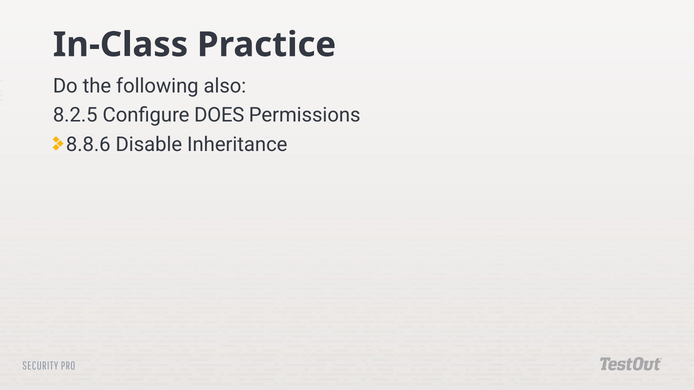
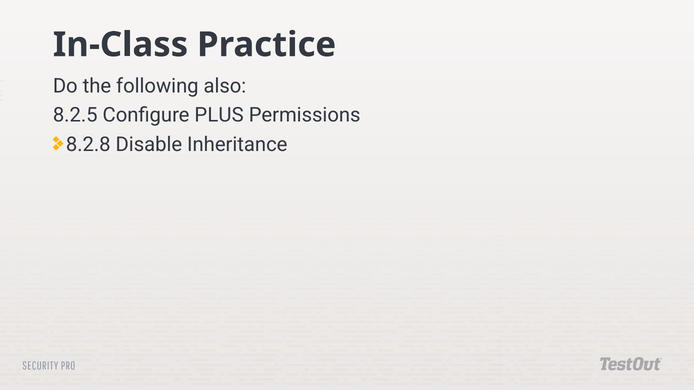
DOES: DOES -> PLUS (219, 115)
8.8.6: 8.8.6 -> 8.2.8 (88, 144)
